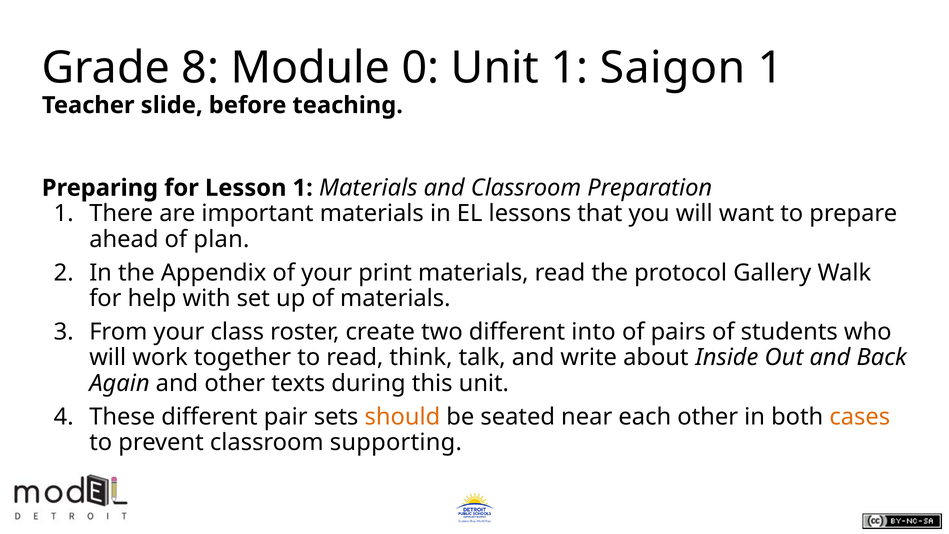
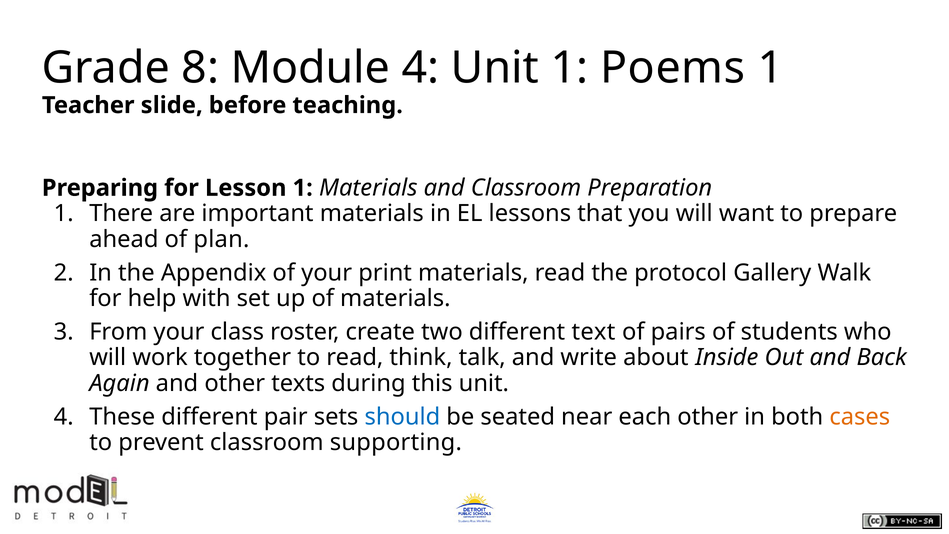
Module 0: 0 -> 4 (421, 68)
Saigon: Saigon -> Poems (673, 68)
into: into -> text (593, 332)
should colour: orange -> blue (402, 417)
